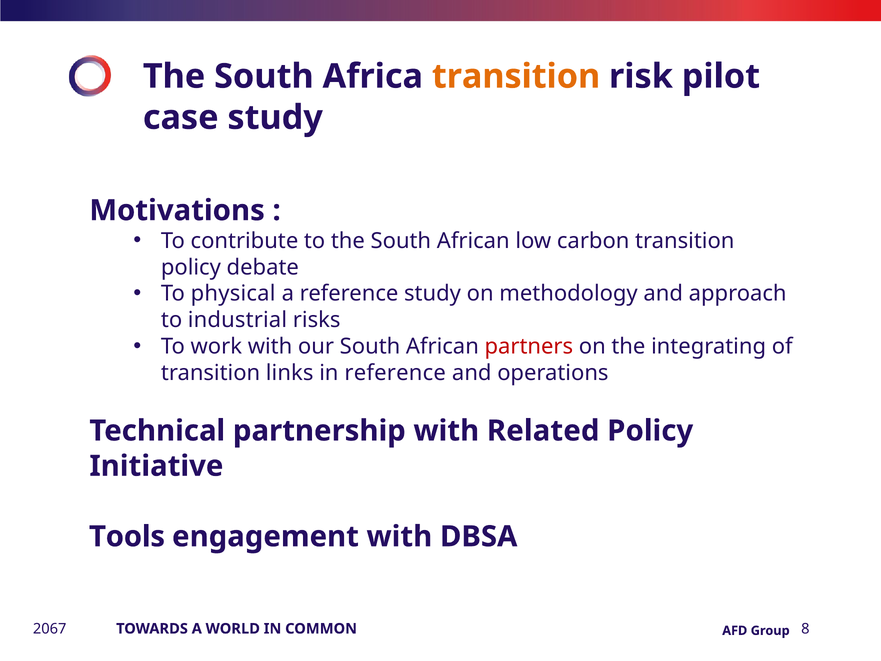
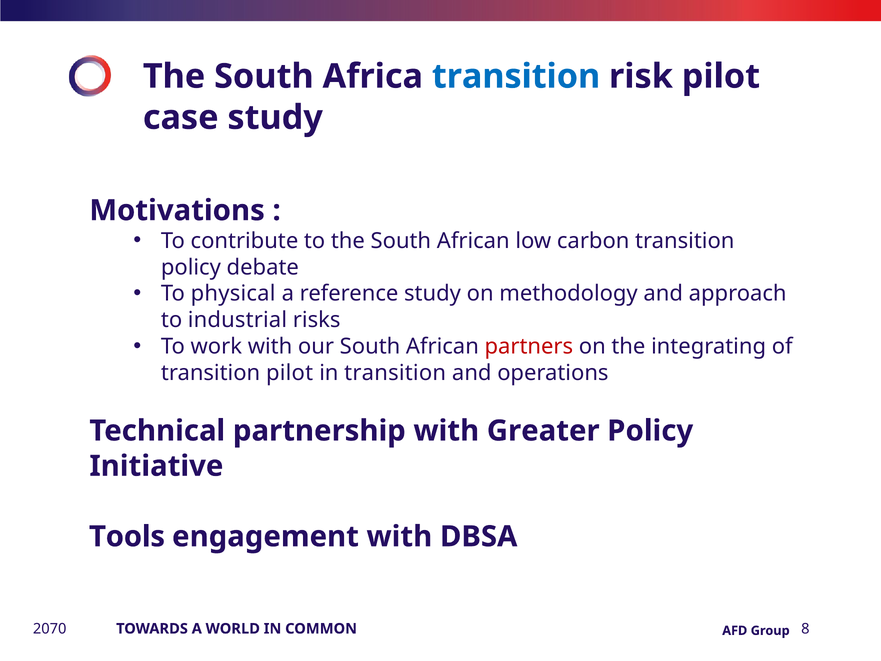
transition colour: orange -> blue (516, 76)
transition links: links -> pilot (290, 373)
in reference: reference -> transition (395, 373)
Related: Related -> Greater (543, 431)
2067: 2067 -> 2070 (50, 629)
